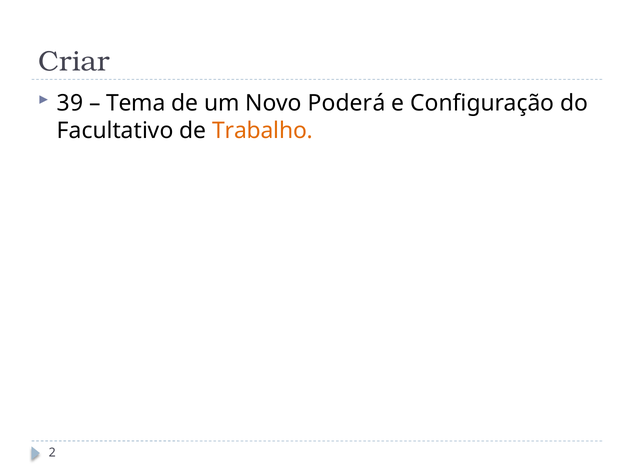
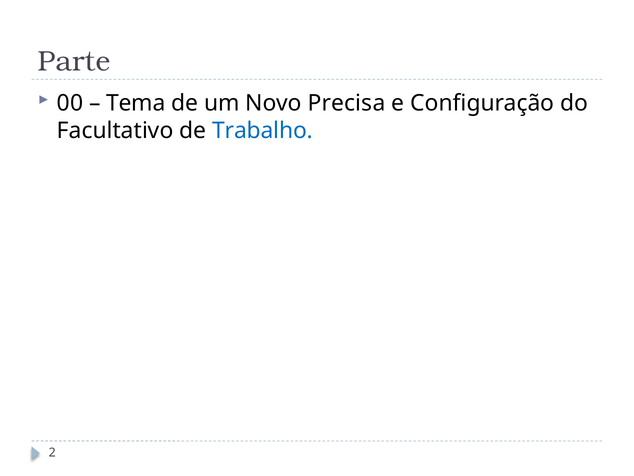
Criar: Criar -> Parte (74, 61)
39: 39 -> 00 (70, 103)
Poderá: Poderá -> Precisa (347, 103)
Trabalho colour: orange -> blue (263, 130)
